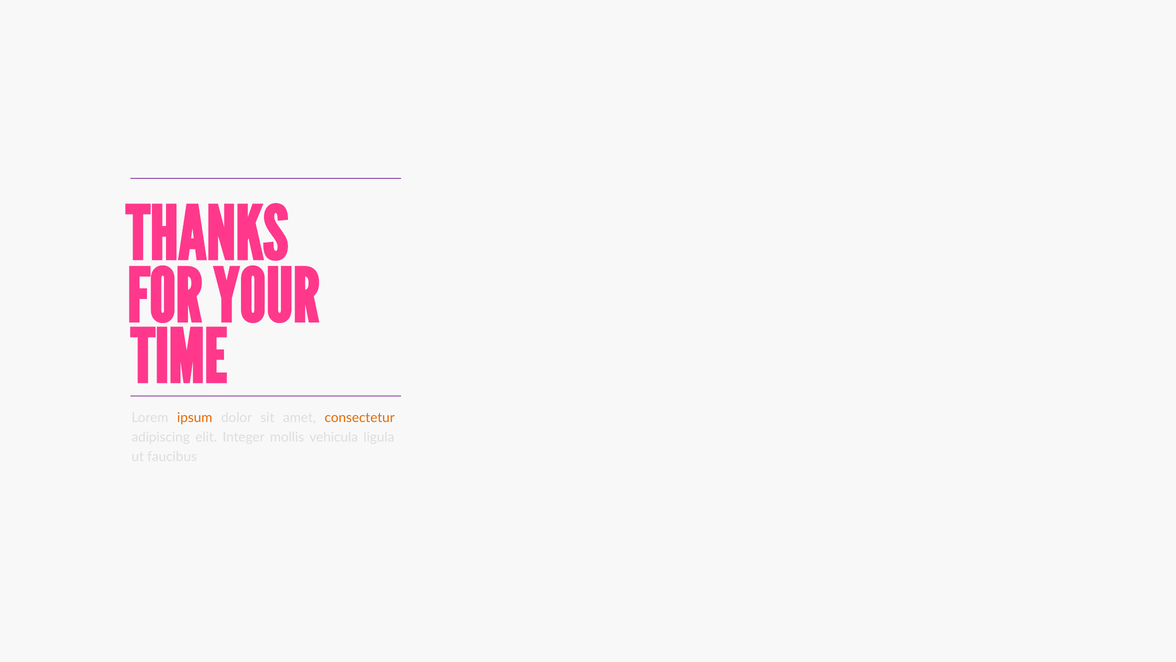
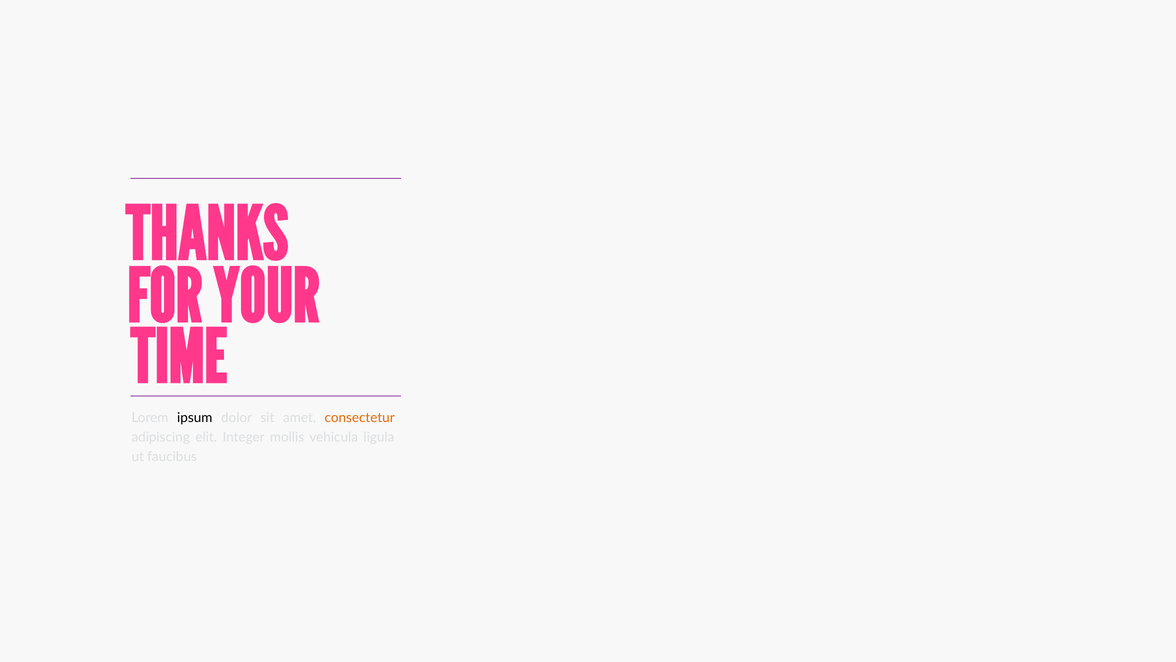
ipsum colour: orange -> black (195, 418)
